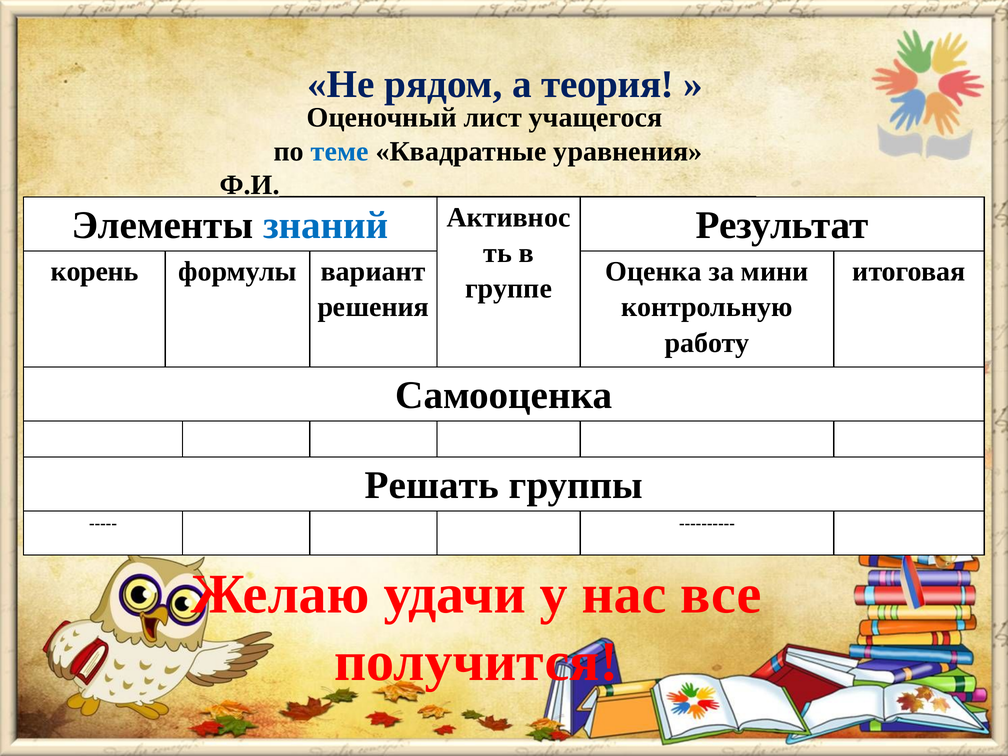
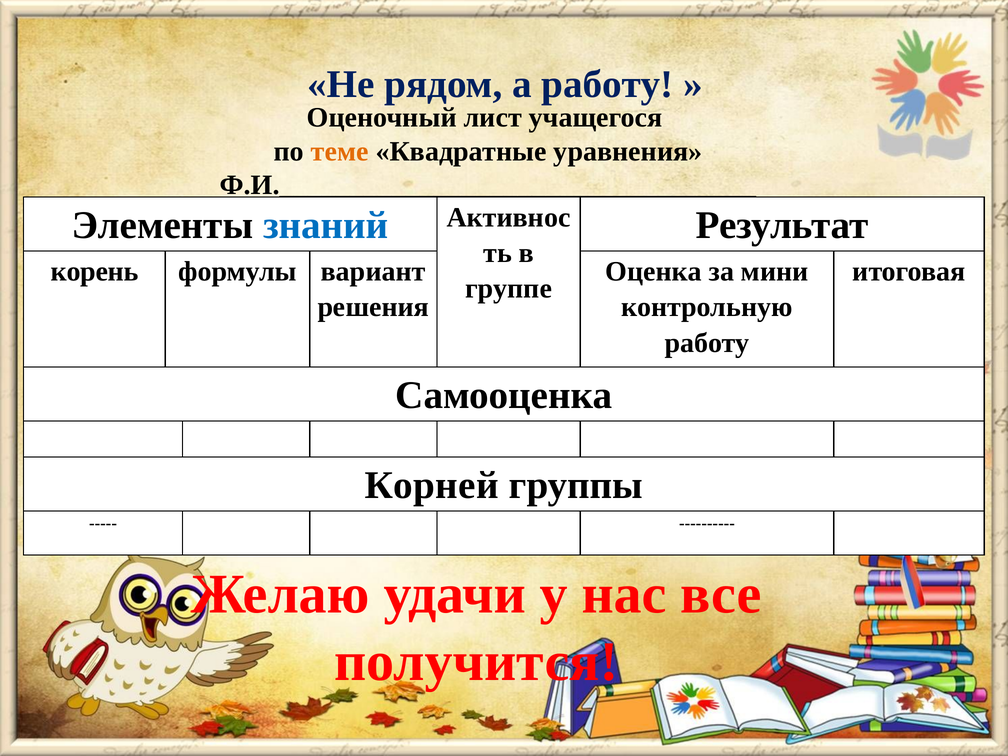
а теория: теория -> работу (607, 84)
теме colour: blue -> orange (340, 151)
Решать: Решать -> Корней (432, 486)
